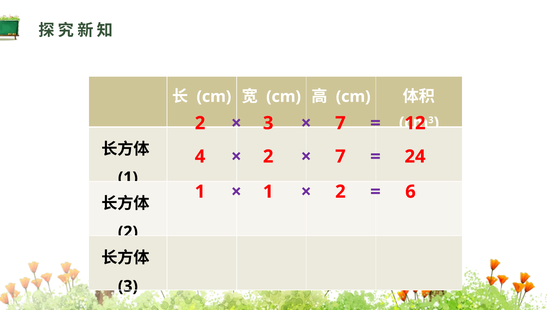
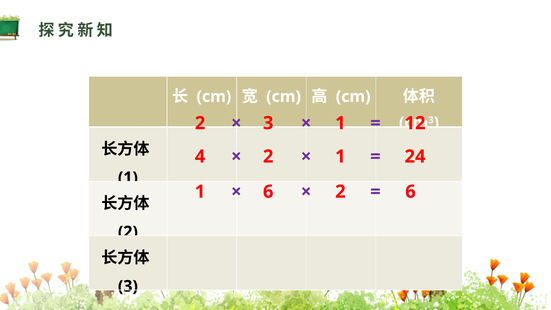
3 7: 7 -> 1 (340, 123)
2 7: 7 -> 1 (340, 156)
1 1: 1 -> 6 (268, 192)
